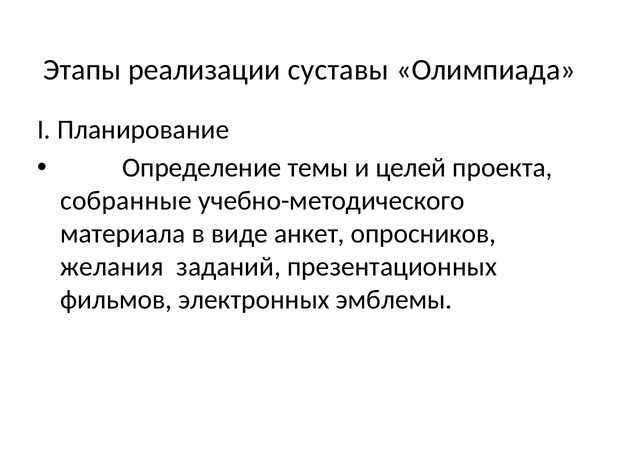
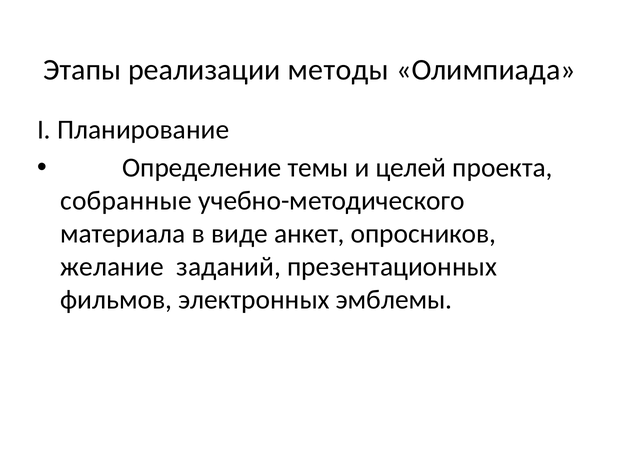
суставы: суставы -> методы (338, 70)
желания: желания -> желание (112, 267)
